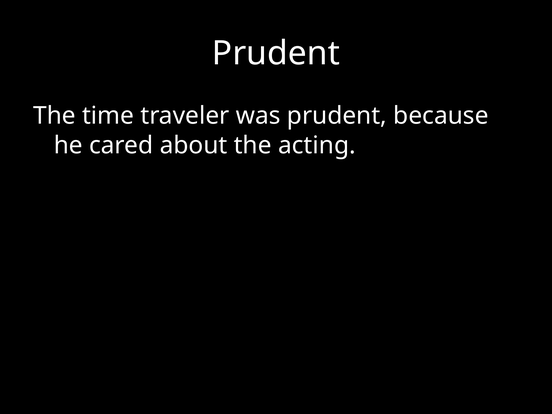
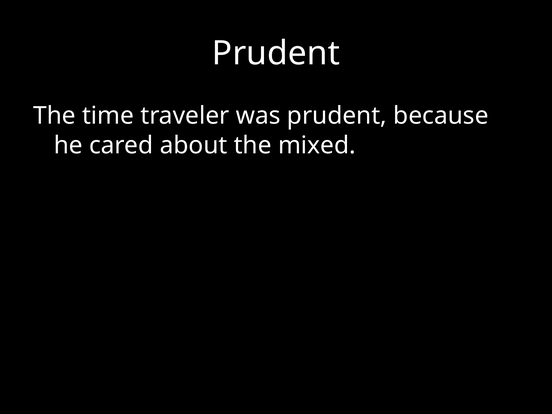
acting: acting -> mixed (317, 145)
